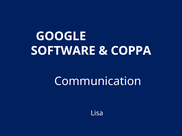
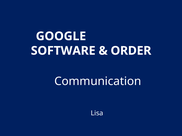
COPPA: COPPA -> ORDER (131, 51)
